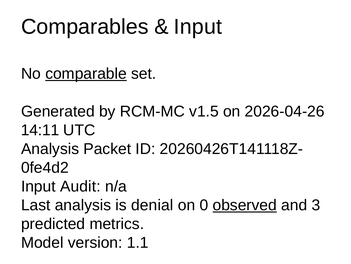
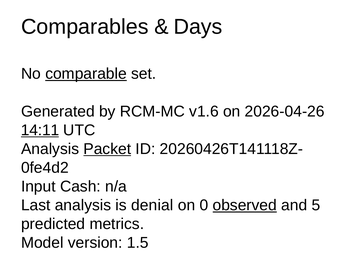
Input: Input -> Days (198, 27)
v1.5: v1.5 -> v1.6 (204, 111)
14:11 underline: none -> present (40, 130)
Packet underline: none -> present (107, 149)
Audit: Audit -> Cash (80, 186)
3: 3 -> 5 (316, 205)
1.1: 1.1 -> 1.5 (138, 242)
